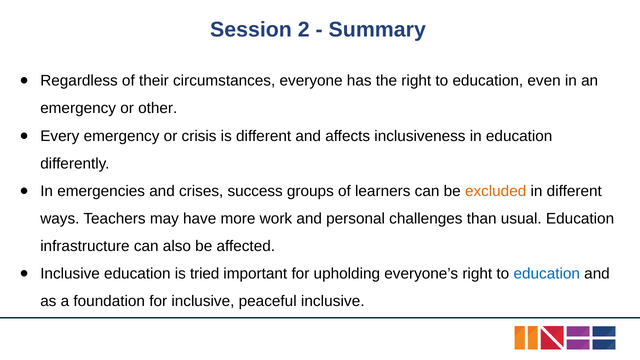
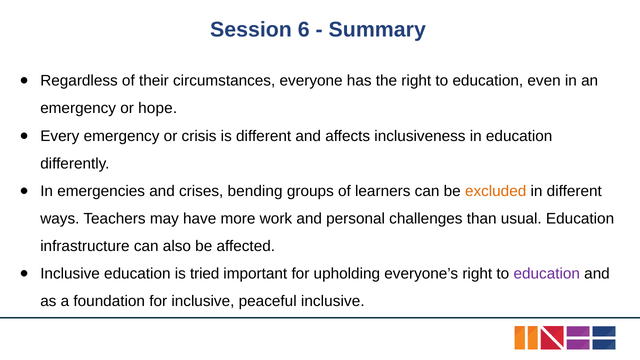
2: 2 -> 6 (304, 30)
other: other -> hope (158, 108)
success: success -> bending (255, 191)
education colour: blue -> purple (547, 274)
